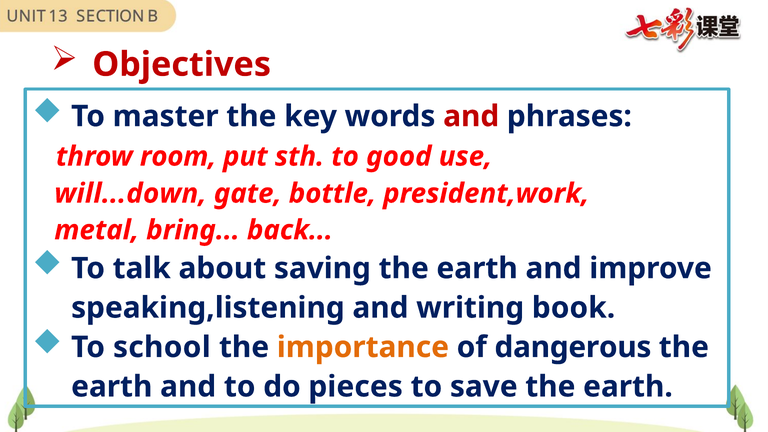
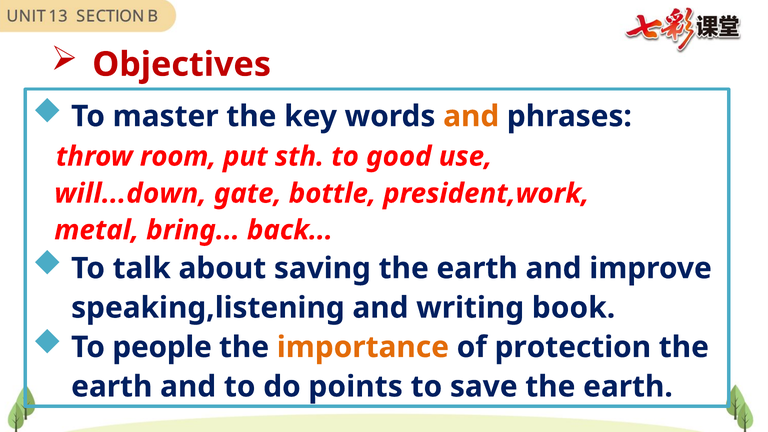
and colour: red -> orange (471, 116)
school: school -> people (162, 347)
dangerous: dangerous -> protection (573, 347)
pieces: pieces -> points (356, 387)
